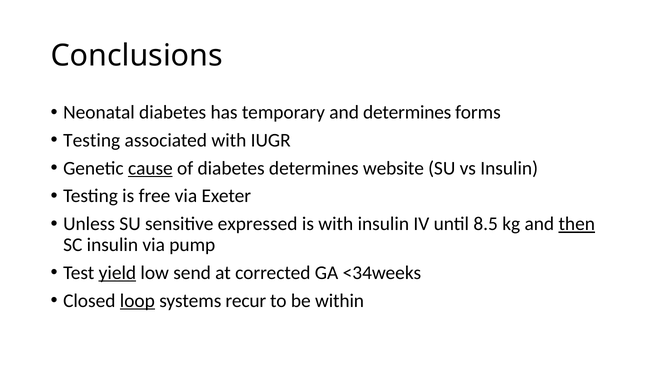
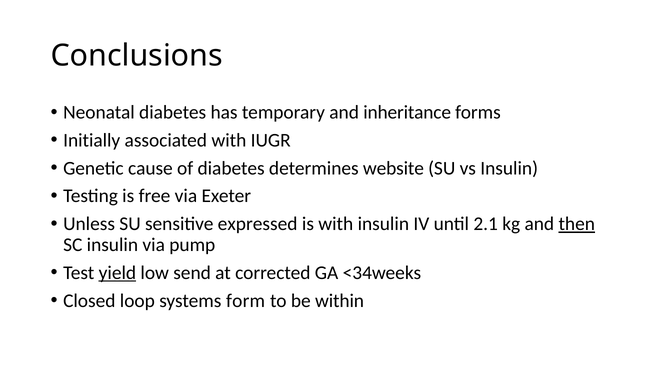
and determines: determines -> inheritance (407, 112)
Testing: Testing -> Initially (92, 140)
cause underline: present -> none (150, 168)
8.5: 8.5 -> 2.1 (486, 224)
loop underline: present -> none (137, 301)
recur: recur -> form (246, 301)
